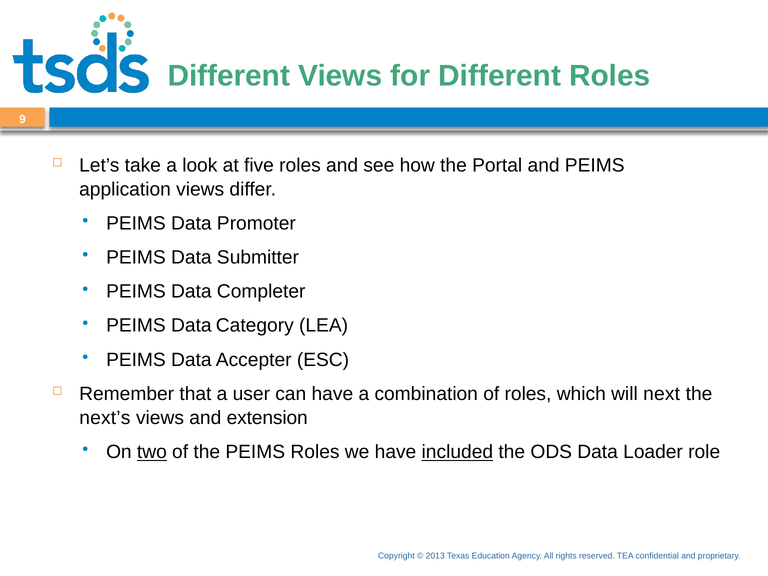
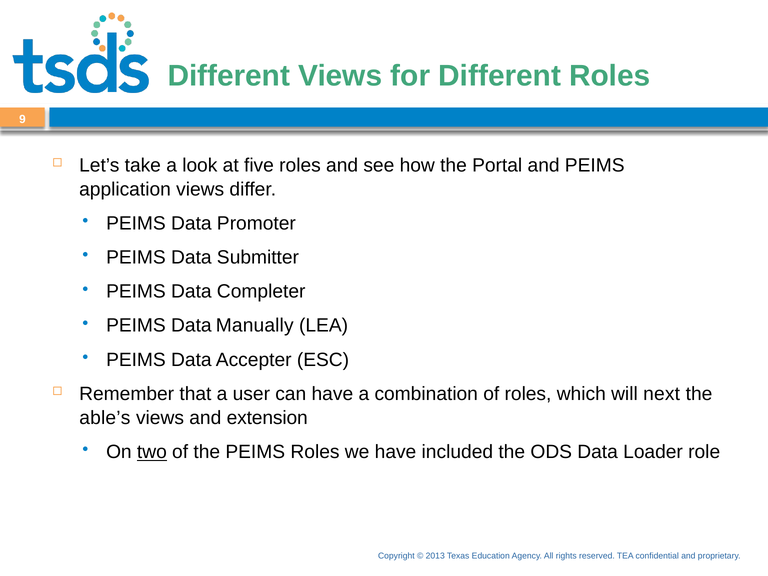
Category: Category -> Manually (255, 326)
next’s: next’s -> able’s (105, 418)
included underline: present -> none (457, 452)
